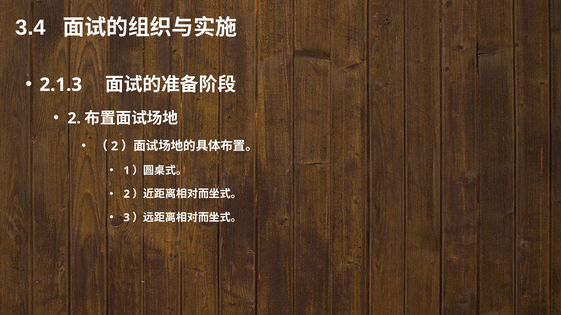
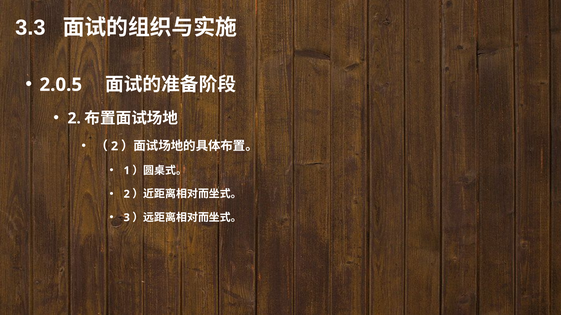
3.4: 3.4 -> 3.3 (30, 28)
2.1.3: 2.1.3 -> 2.0.5 (61, 85)
